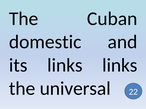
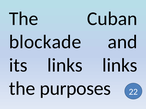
domestic: domestic -> blockade (45, 42)
universal: universal -> purposes (75, 89)
